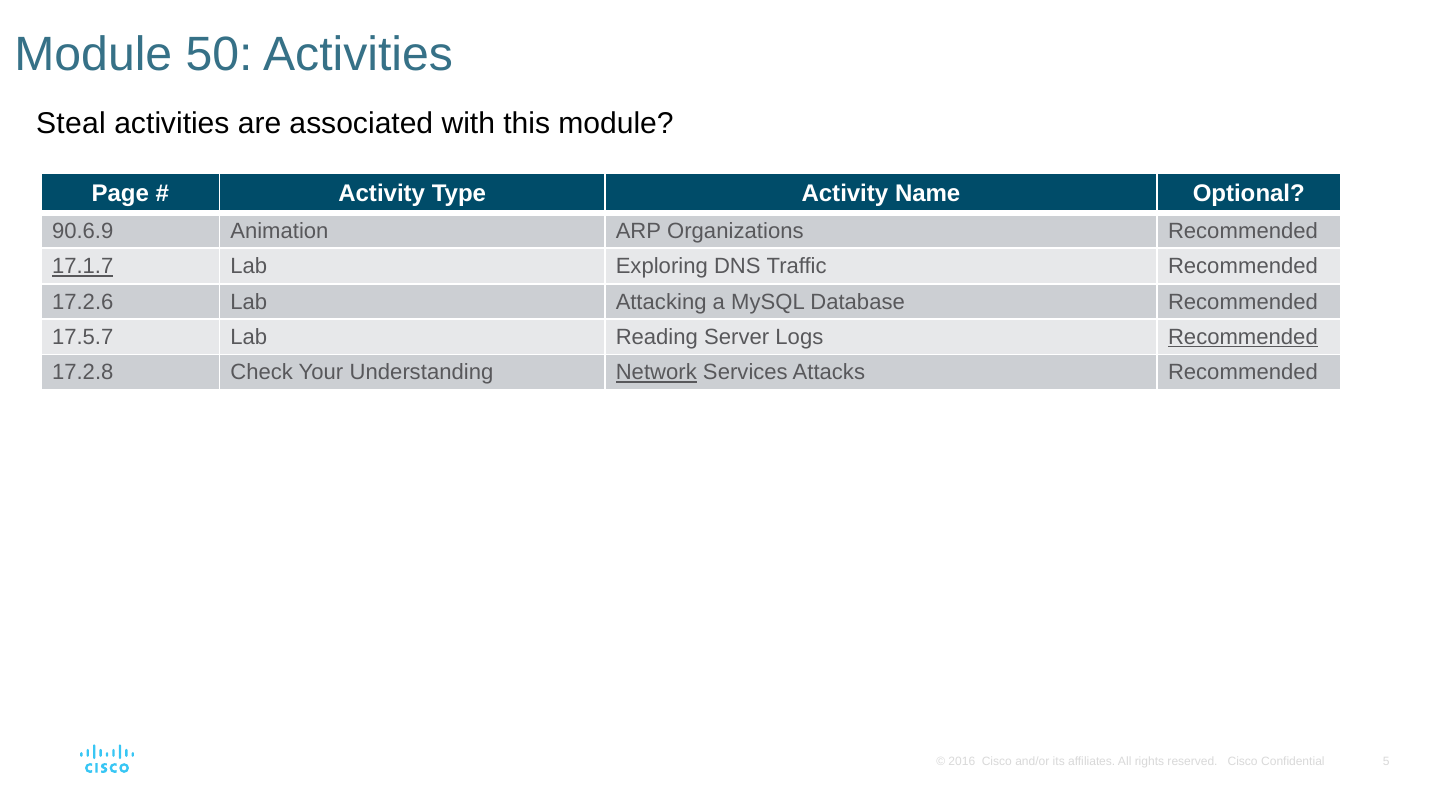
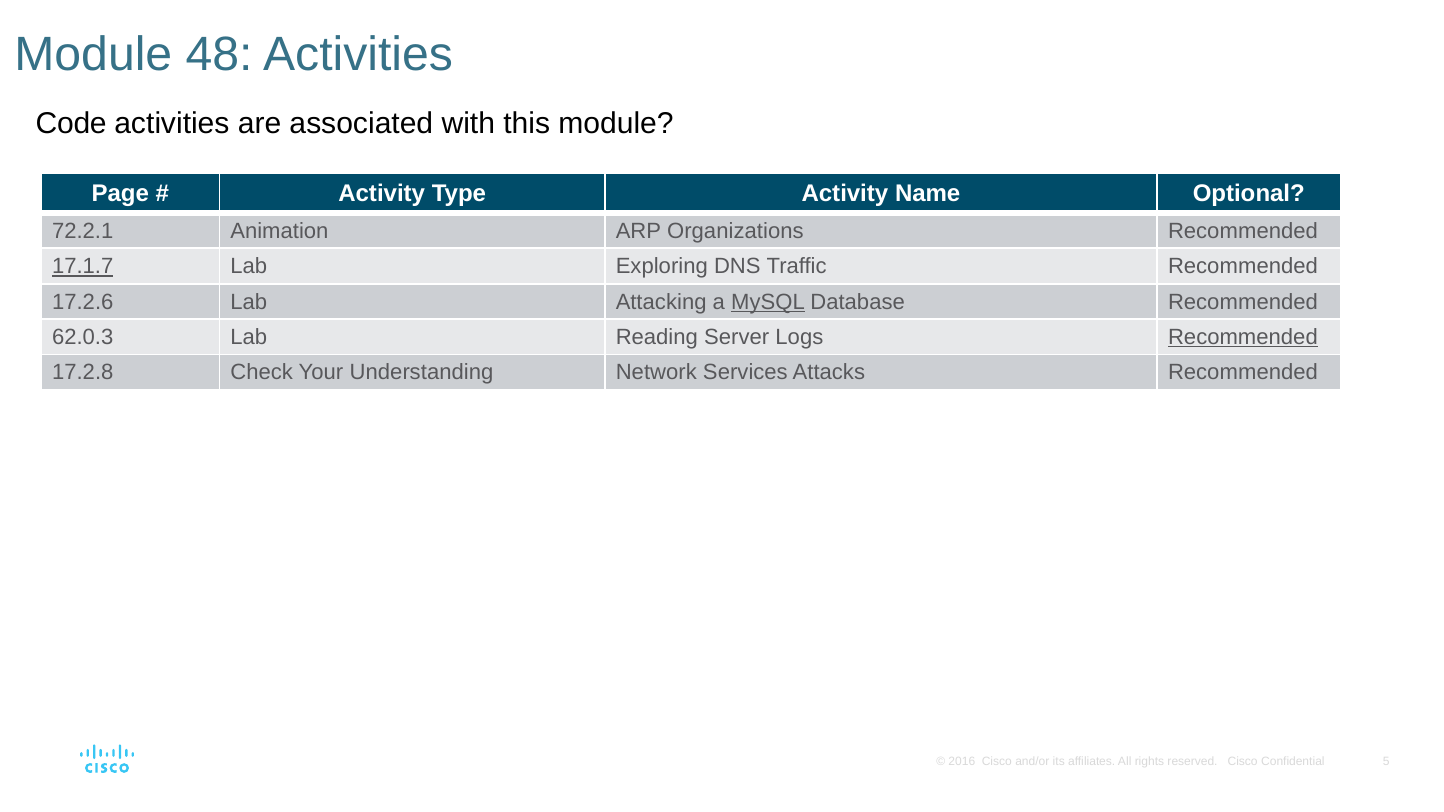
50: 50 -> 48 (219, 55)
Steal: Steal -> Code (71, 124)
90.6.9: 90.6.9 -> 72.2.1 (83, 231)
MySQL underline: none -> present (768, 302)
17.5.7: 17.5.7 -> 62.0.3 (83, 337)
Network underline: present -> none (656, 373)
